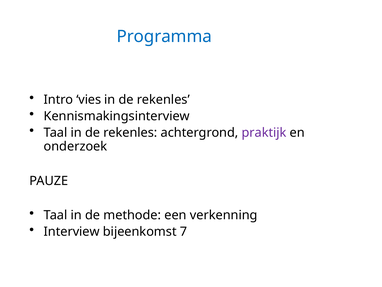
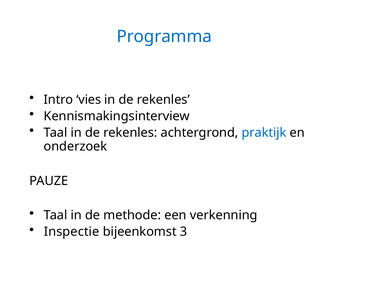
praktijk colour: purple -> blue (264, 132)
Interview: Interview -> Inspectie (72, 231)
7: 7 -> 3 (184, 231)
